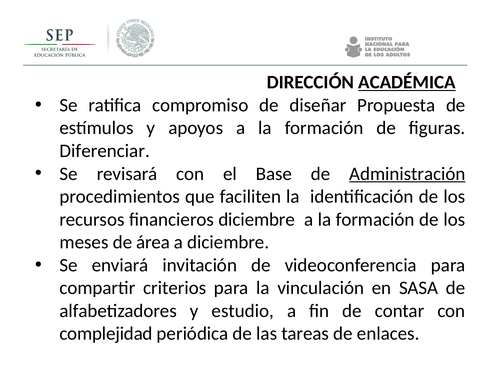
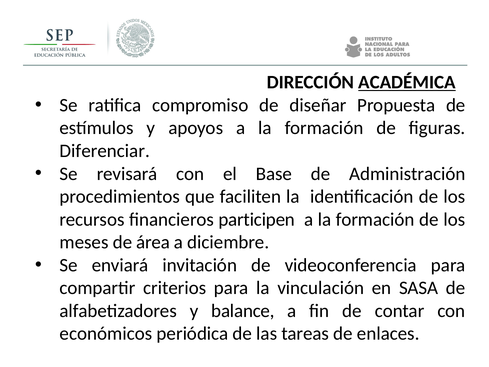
Administración underline: present -> none (407, 174)
financieros diciembre: diciembre -> participen (257, 219)
estudio: estudio -> balance (243, 311)
complejidad: complejidad -> económicos (106, 333)
